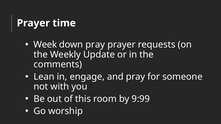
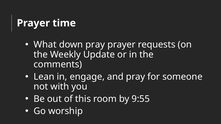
Week: Week -> What (45, 45)
9:99: 9:99 -> 9:55 (141, 99)
